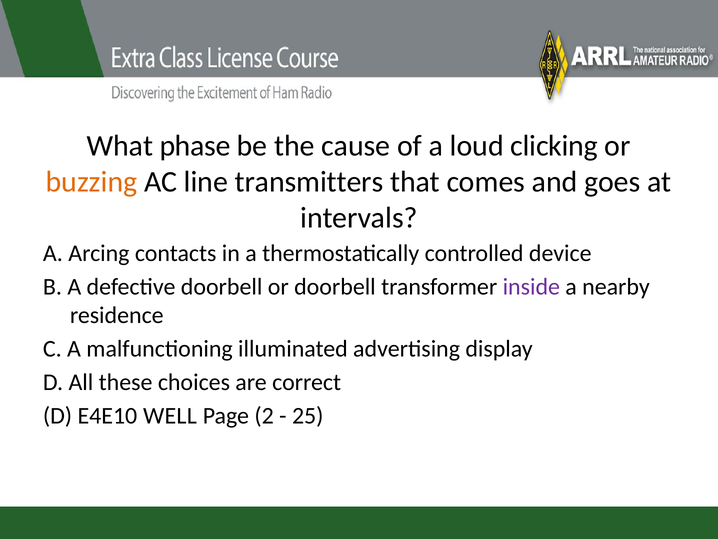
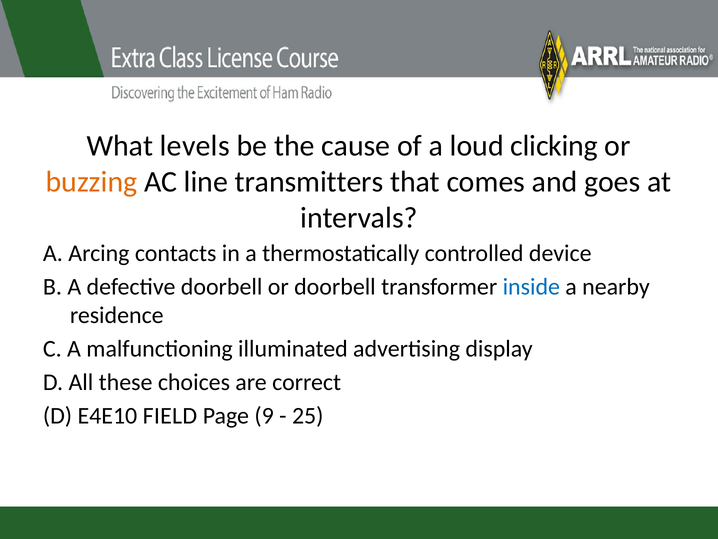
phase: phase -> levels (195, 146)
inside colour: purple -> blue (531, 286)
WELL: WELL -> FIELD (170, 416)
2: 2 -> 9 (264, 416)
